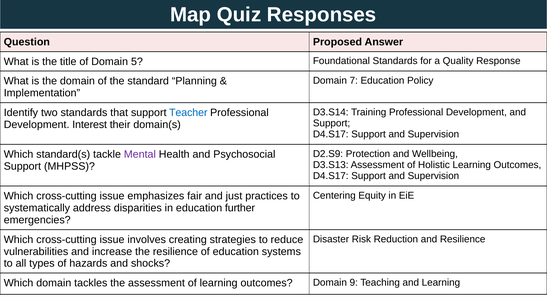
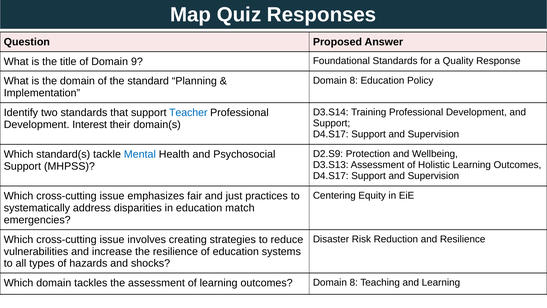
5: 5 -> 9 (137, 61)
7: 7 -> 8 (354, 81)
Mental colour: purple -> blue (140, 154)
further: further -> match (240, 208)
outcomes Domain 9: 9 -> 8 (354, 282)
